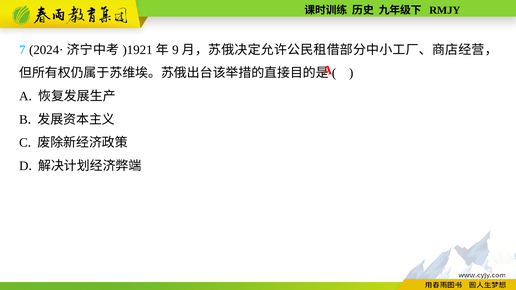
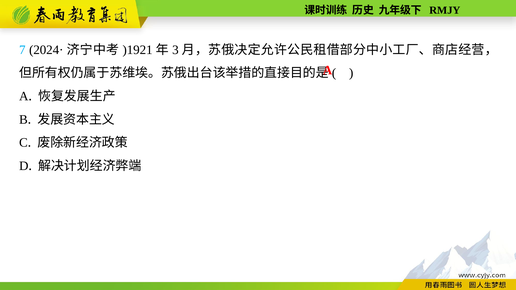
9: 9 -> 3 (175, 50)
